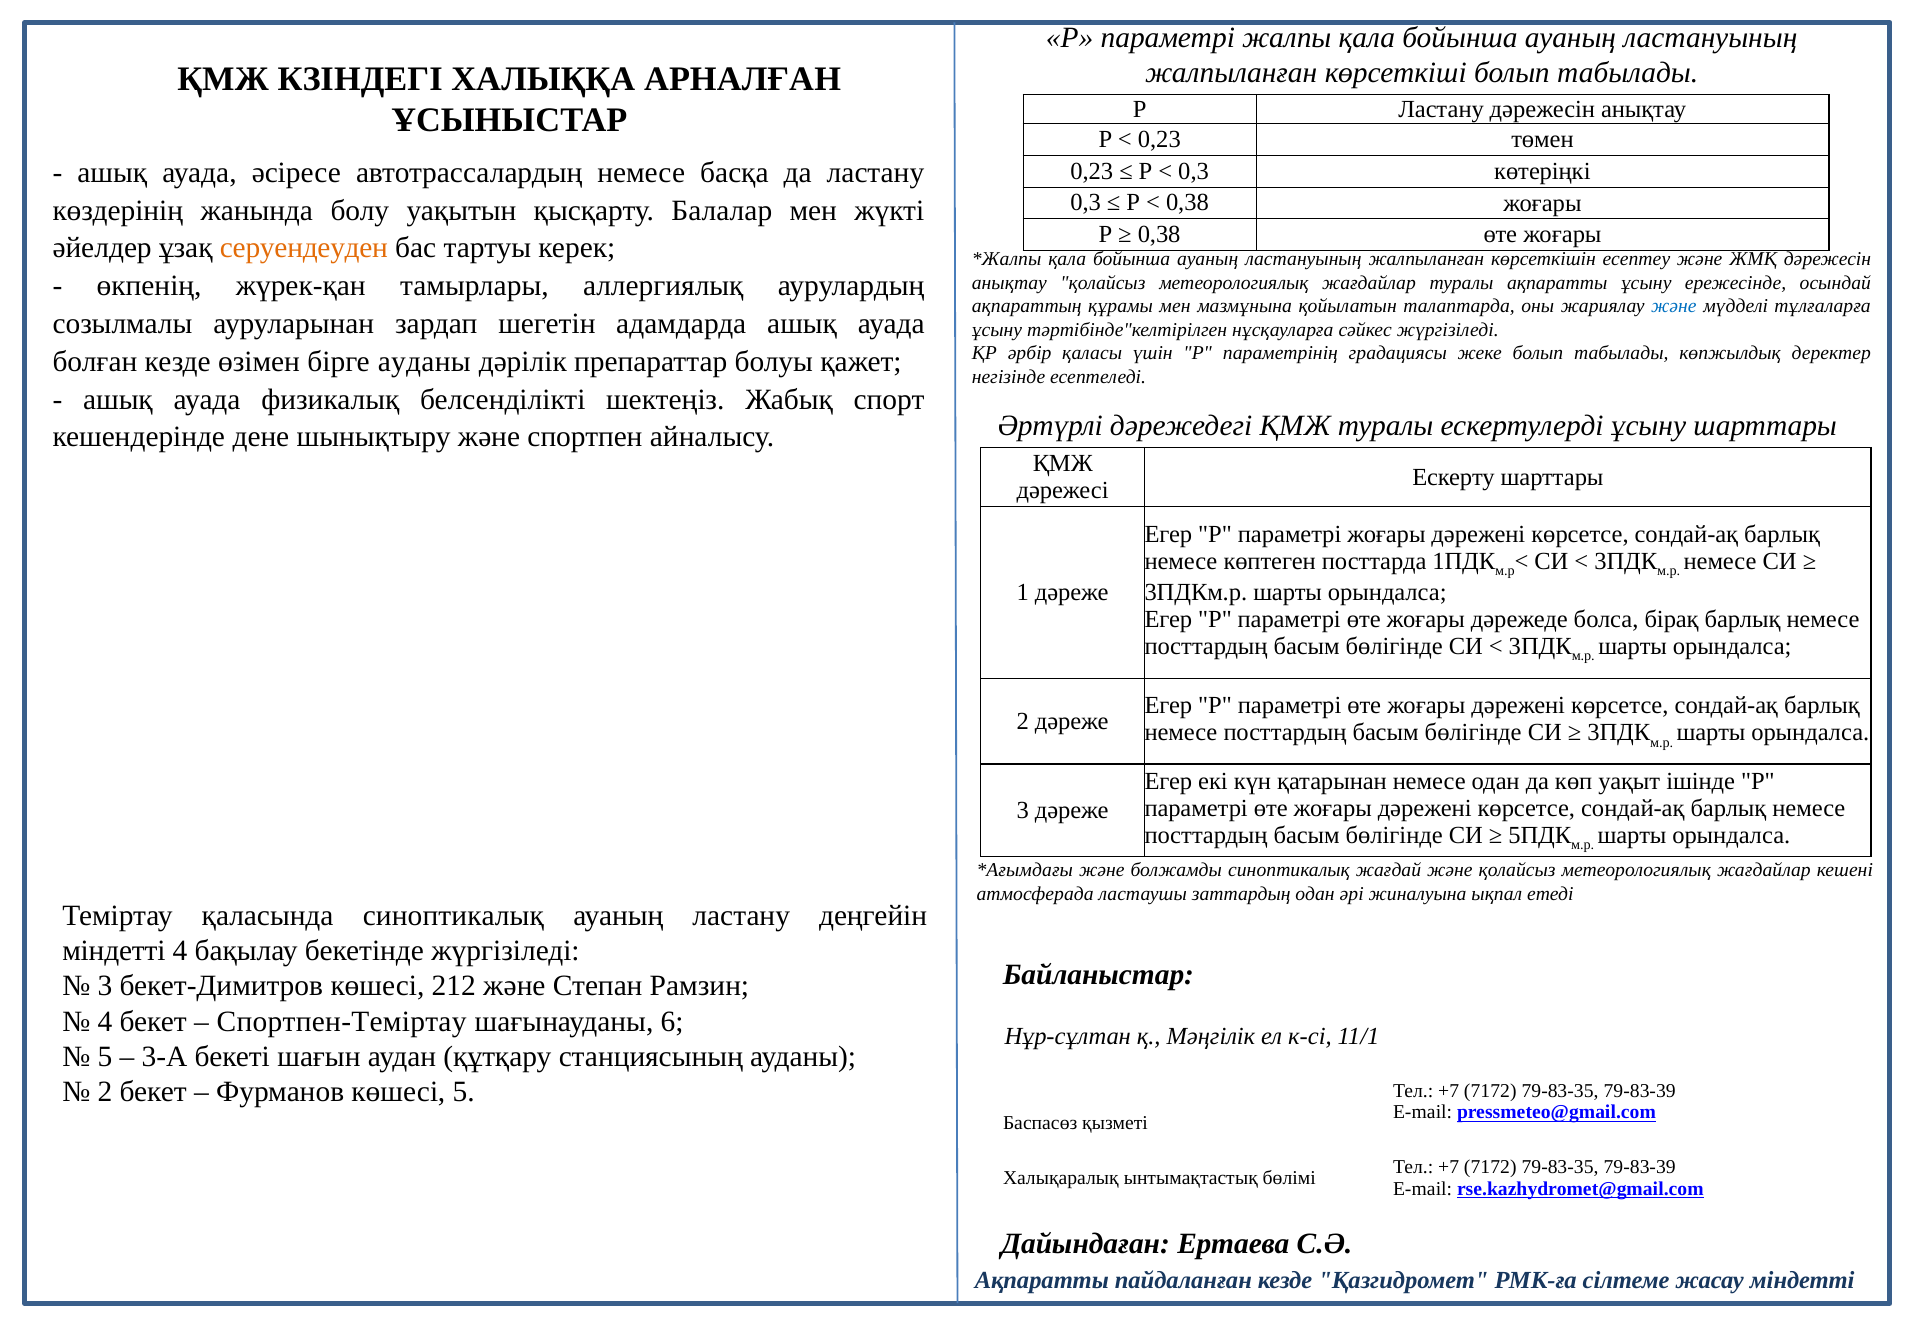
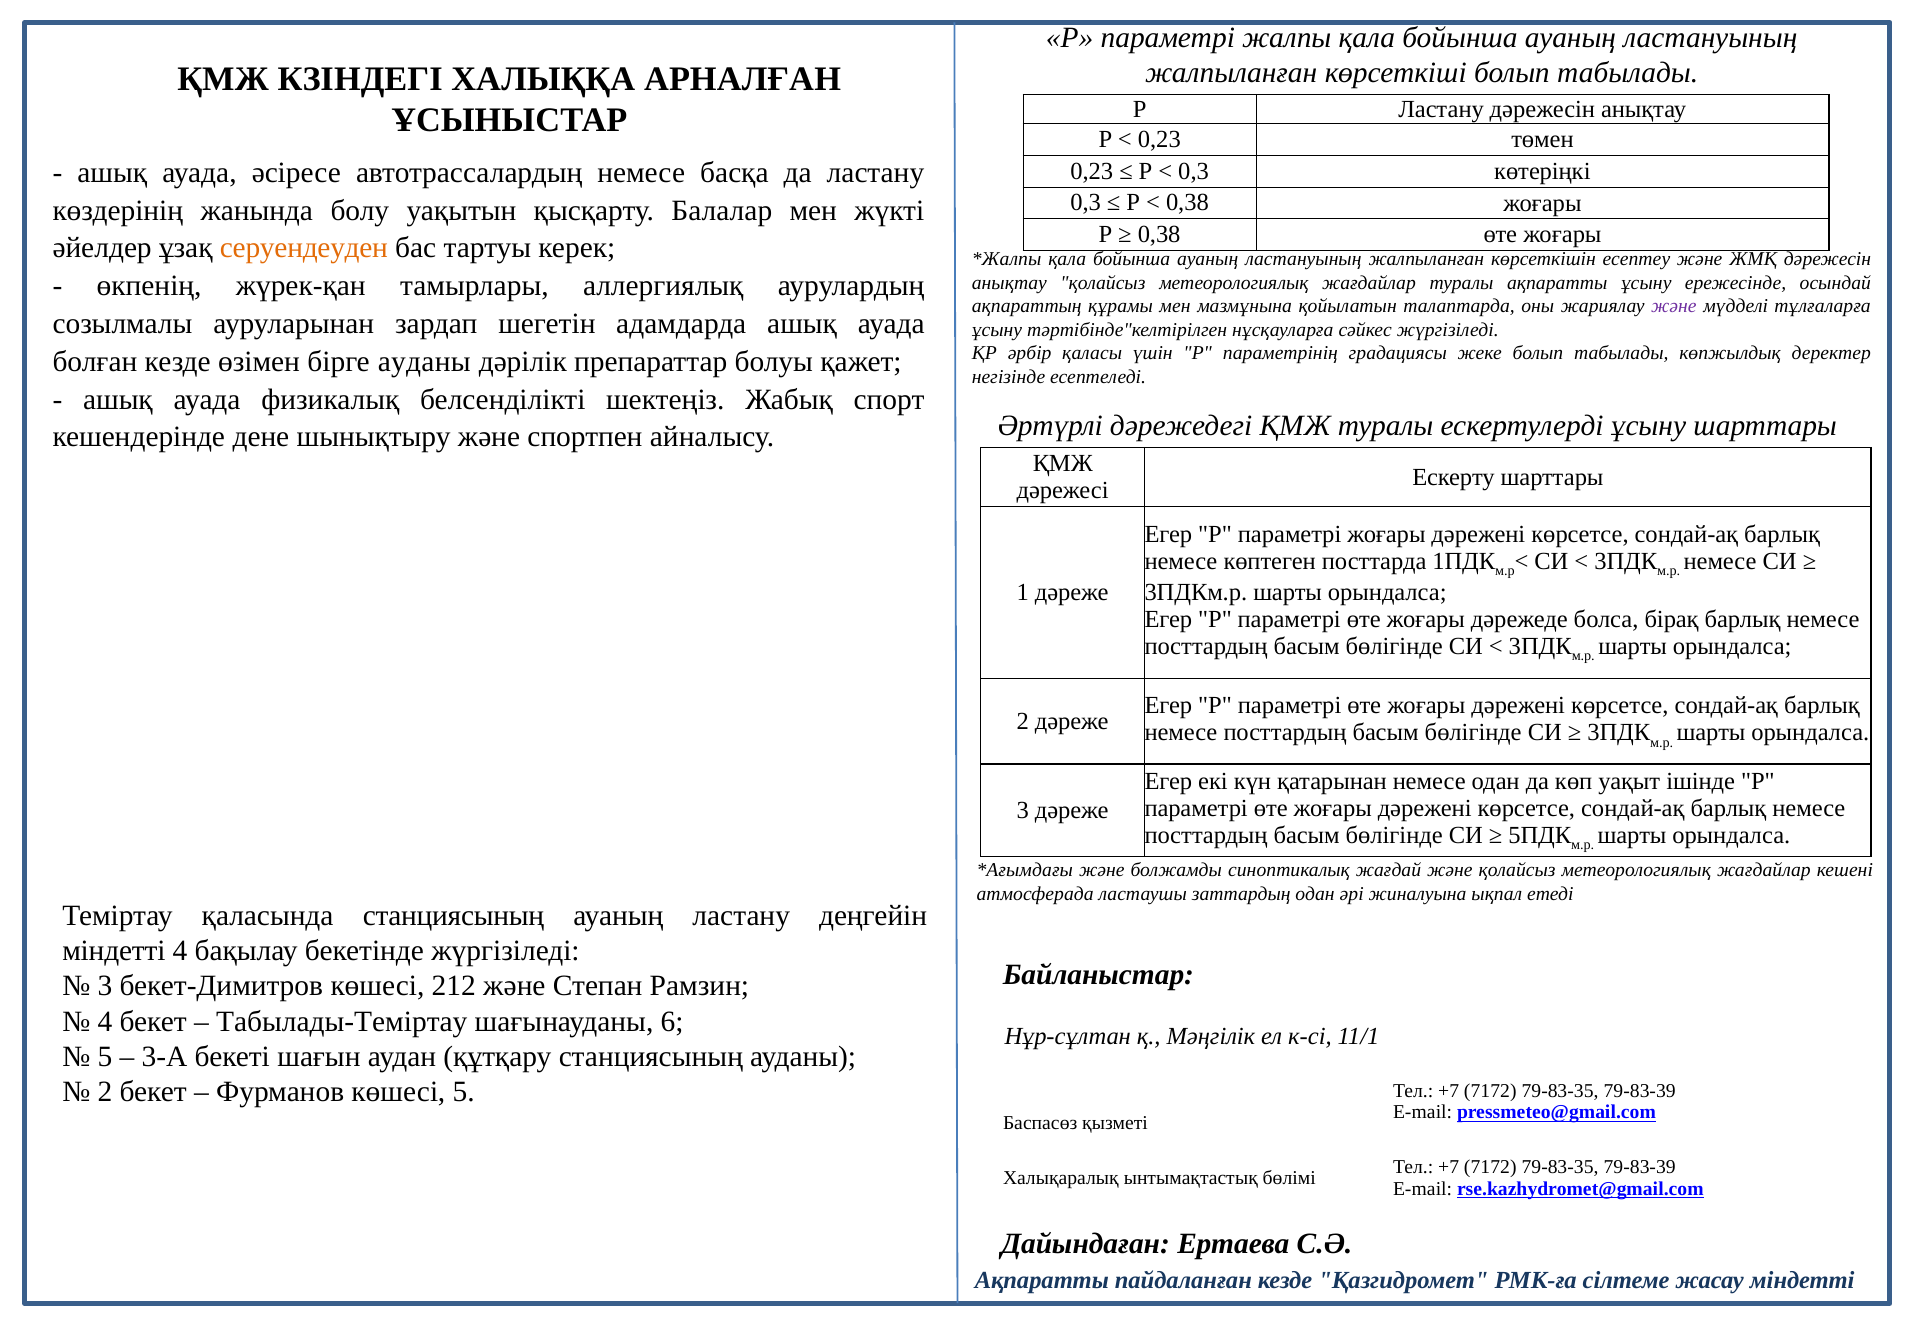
және colour: blue -> purple (1674, 306)
қаласында синоптикалық: синоптикалық -> станциясының (453, 915)
Спортпен-Теміртау: Спортпен-Теміртау -> Табылады-Теміртау (342, 1021)
